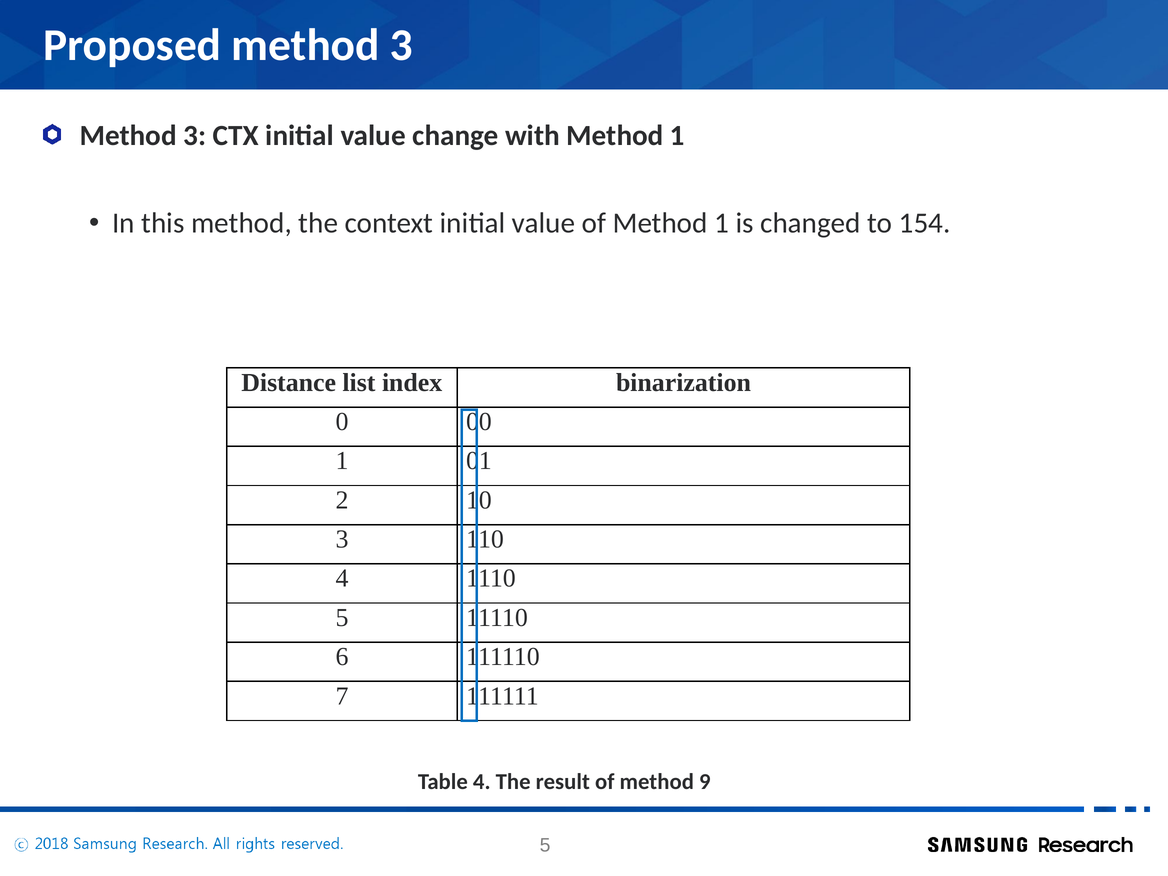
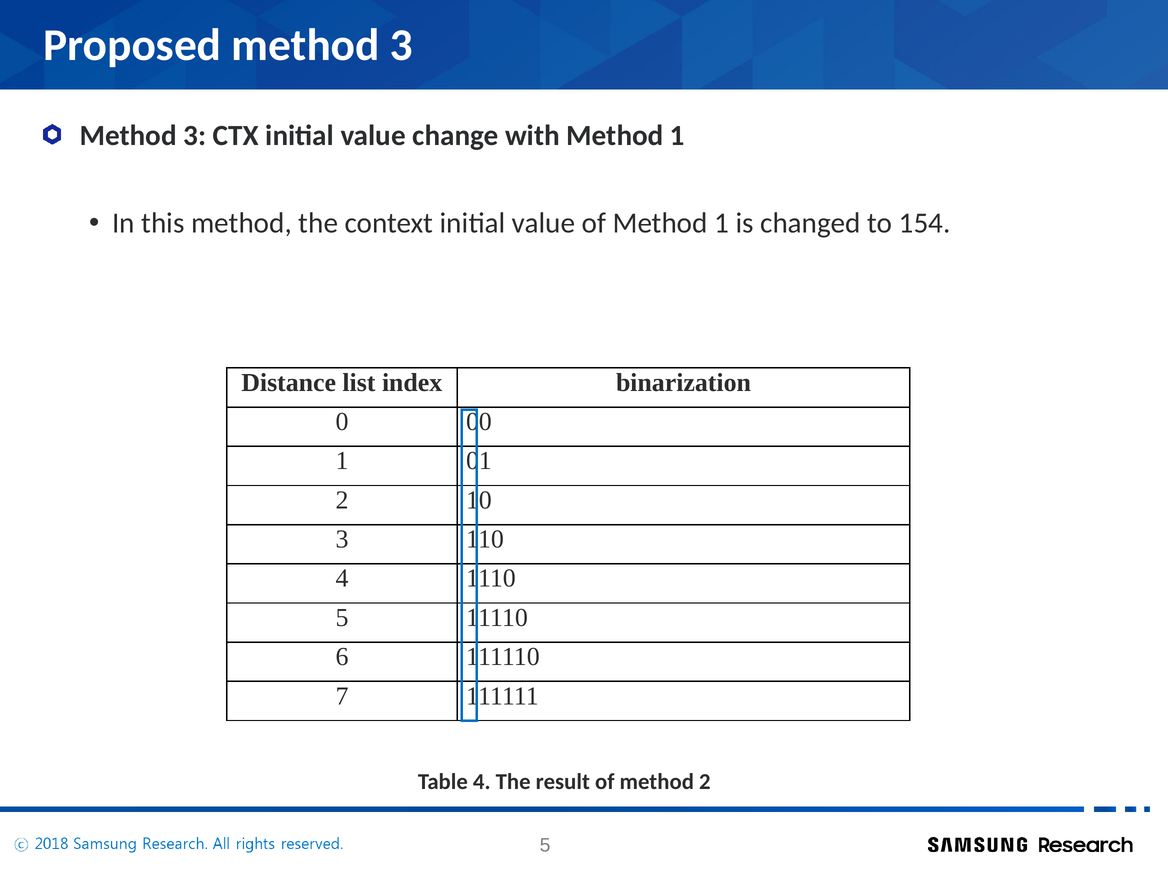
method 9: 9 -> 2 (705, 782)
